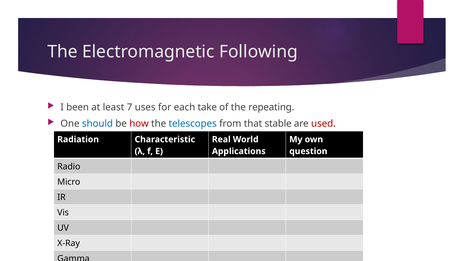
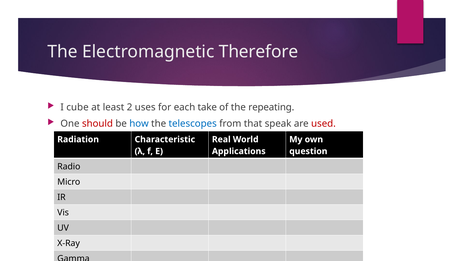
Following: Following -> Therefore (259, 52)
been: been -> cube (77, 107)
7: 7 -> 2 (130, 107)
should colour: blue -> red (97, 124)
how colour: red -> blue (139, 124)
stable: stable -> speak (278, 124)
